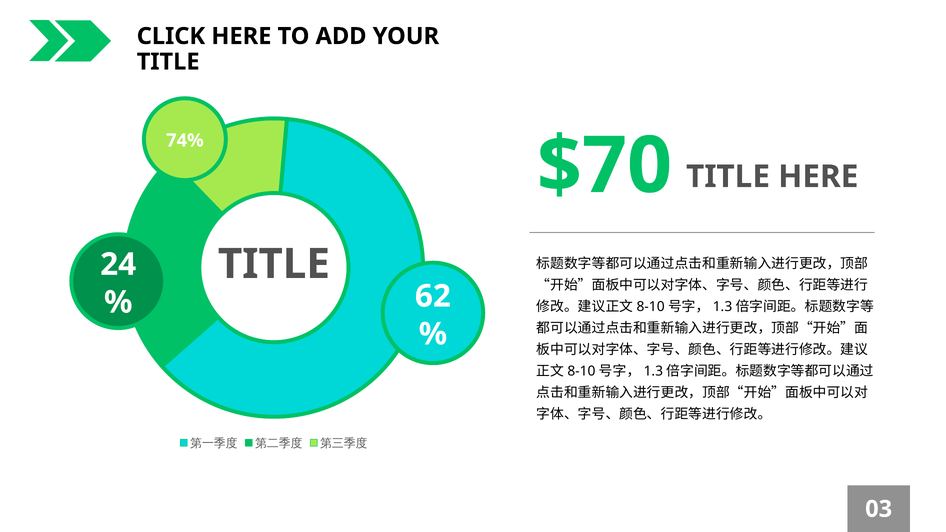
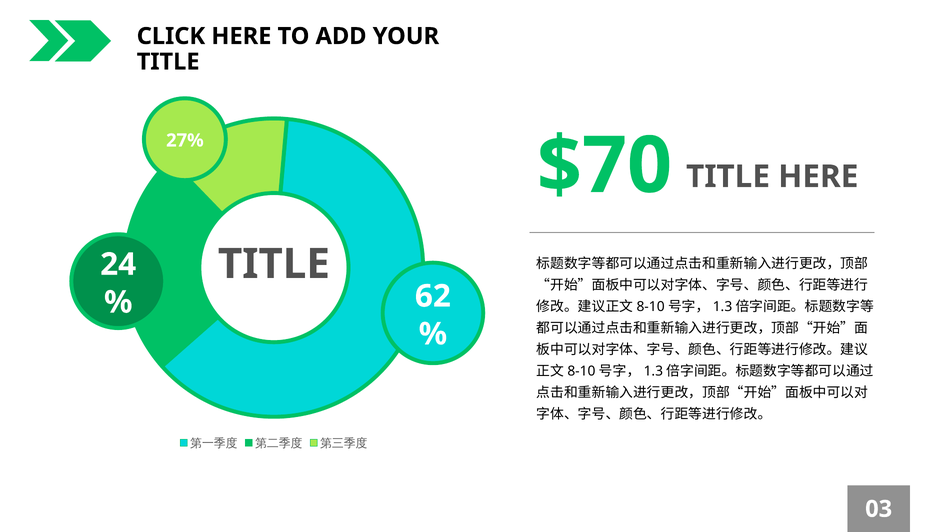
74%: 74% -> 27% (185, 140)
